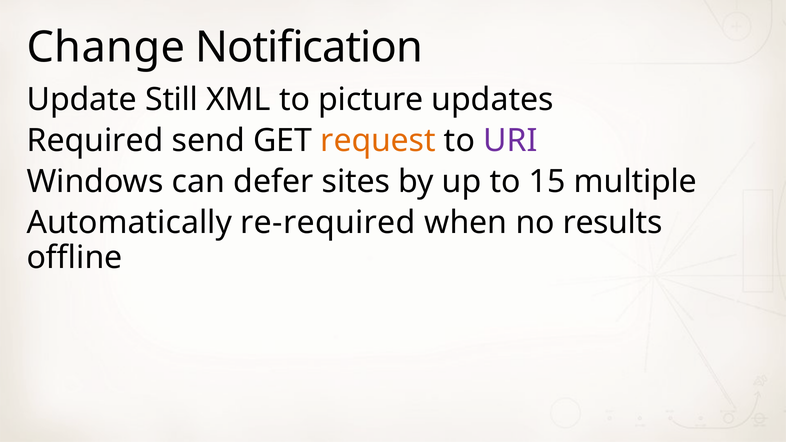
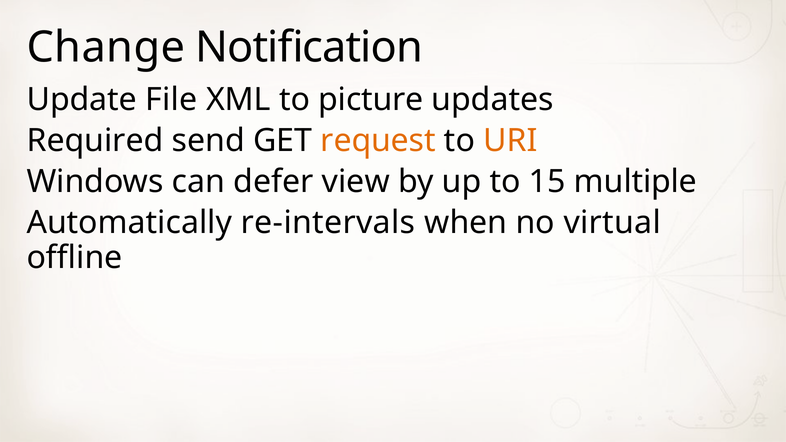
Still: Still -> File (171, 100)
URI colour: purple -> orange (510, 141)
sites: sites -> view (356, 182)
re-required: re-required -> re-intervals (328, 223)
results: results -> virtual (612, 223)
